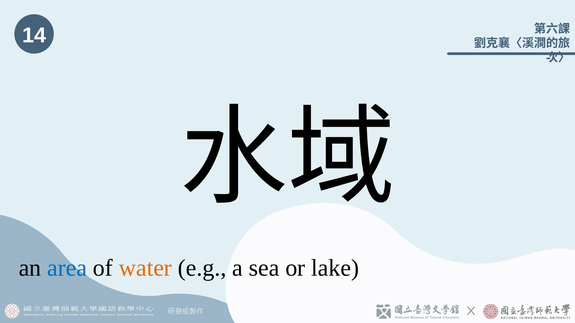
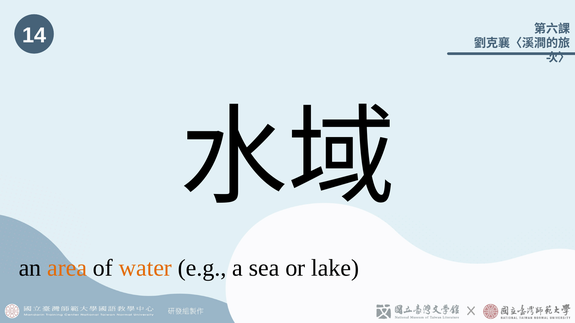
area colour: blue -> orange (67, 268)
